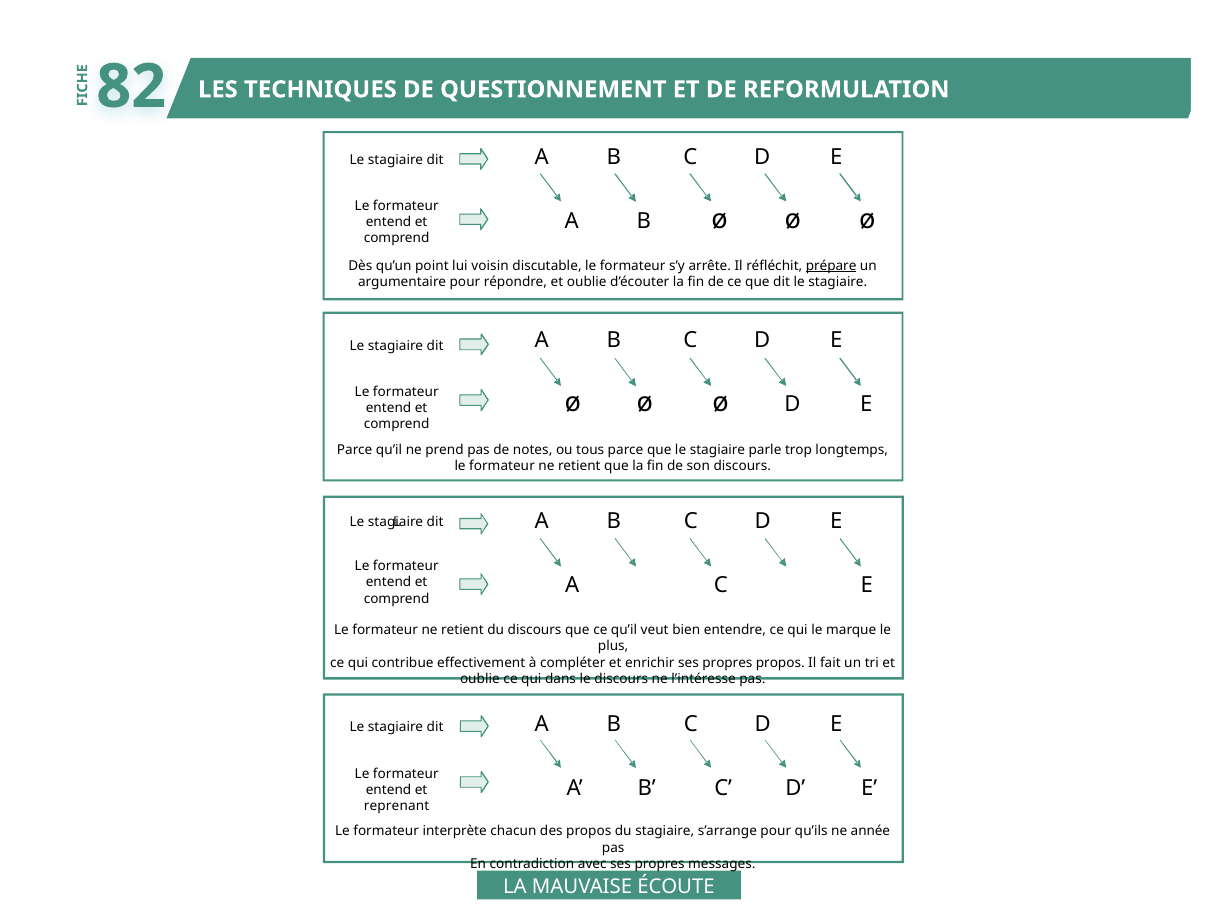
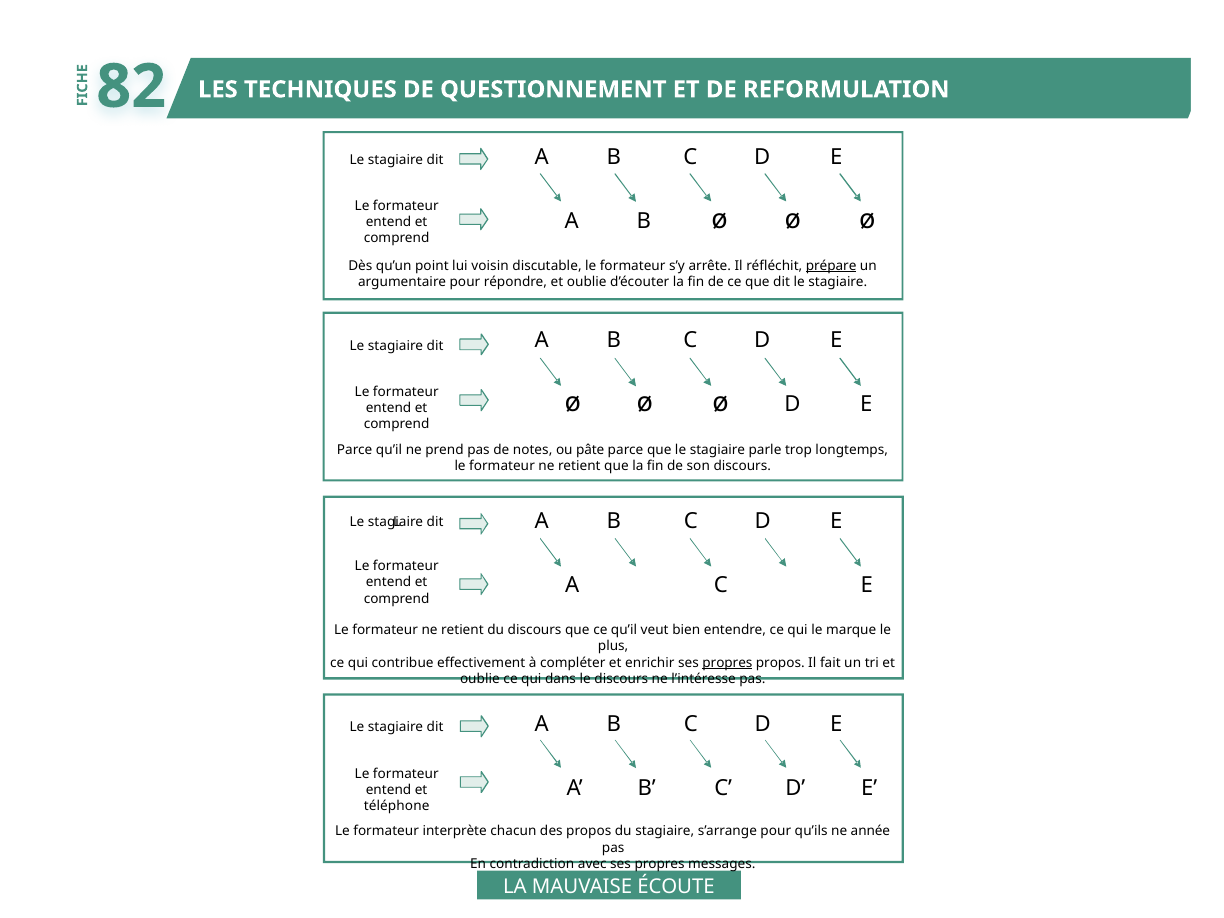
tous: tous -> pâte (590, 450)
propres underline: none -> present (727, 663)
reprenant: reprenant -> téléphone (397, 806)
